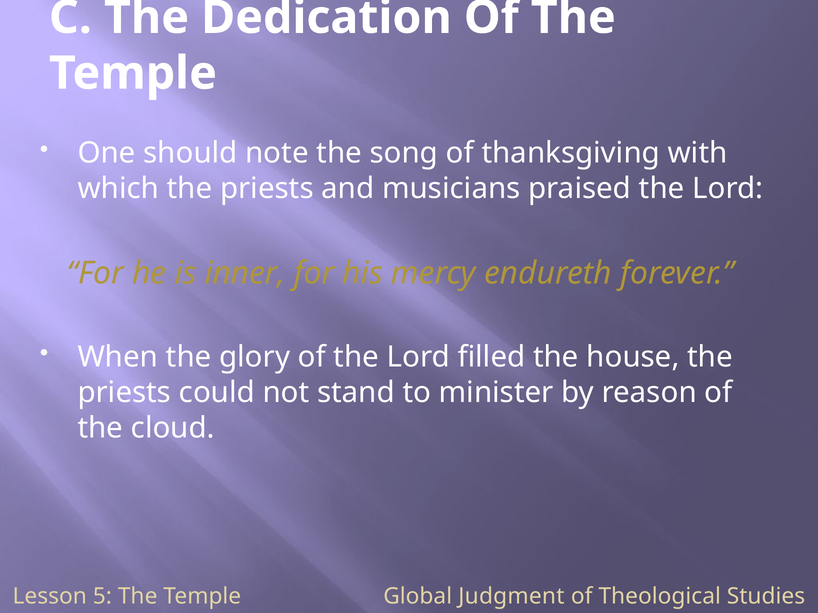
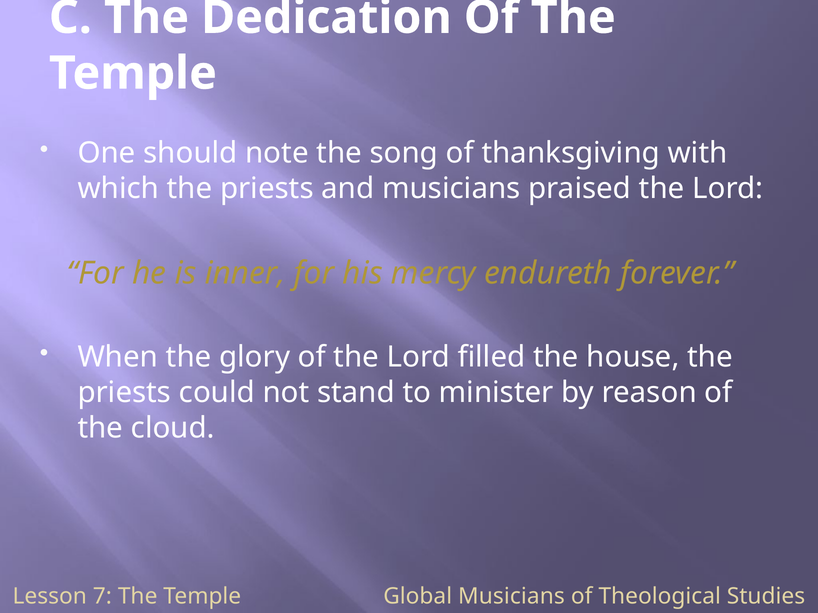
5: 5 -> 7 (102, 597)
Global Judgment: Judgment -> Musicians (511, 597)
